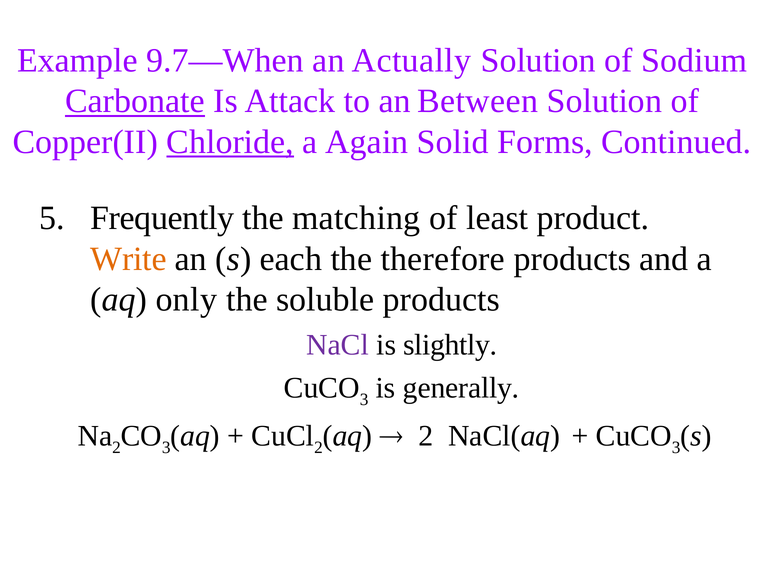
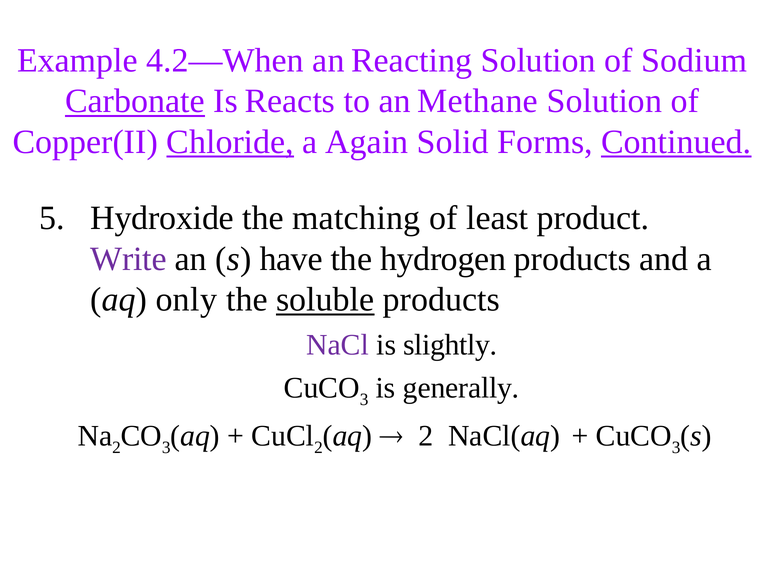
9.7—When: 9.7—When -> 4.2—When (225, 60)
Actually: Actually -> Reacting (412, 60)
Attack: Attack -> Reacts (290, 101)
Between: Between -> Methane (478, 101)
Continued underline: none -> present (676, 142)
Frequently: Frequently -> Hydroxide (162, 218)
Write colour: orange -> purple (128, 259)
each: each -> have (291, 259)
therefore: therefore -> hydrogen (443, 259)
soluble underline: none -> present (325, 300)
